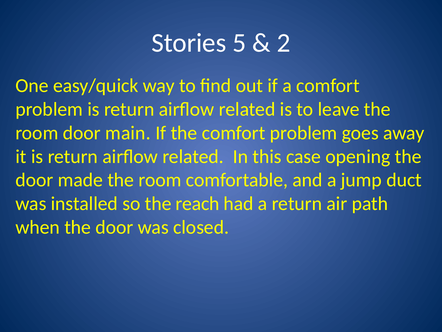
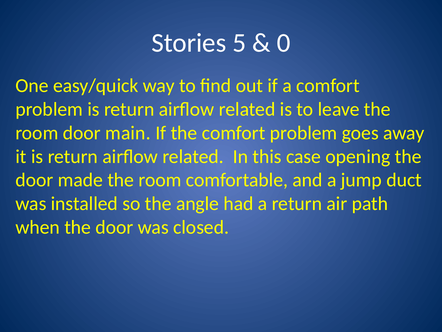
2: 2 -> 0 (284, 43)
reach: reach -> angle (198, 203)
